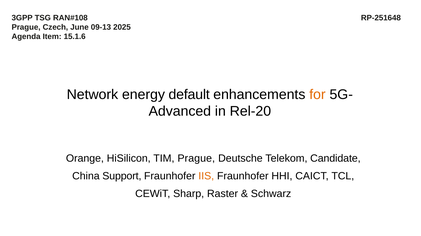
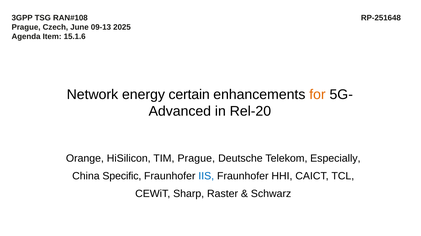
default: default -> certain (189, 95)
Candidate: Candidate -> Especially (335, 159)
Support: Support -> Specific (122, 177)
IIS colour: orange -> blue (206, 177)
